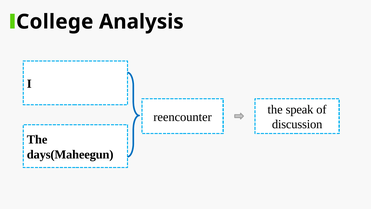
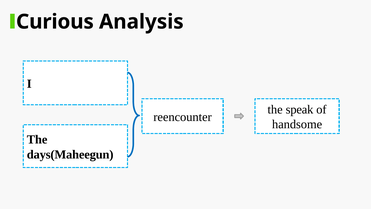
College: College -> Curious (55, 22)
discussion: discussion -> handsome (297, 124)
